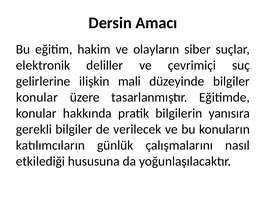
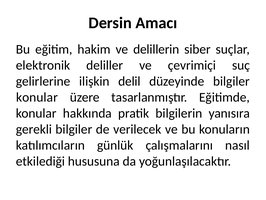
olayların: olayların -> delillerin (156, 49)
mali: mali -> delil (129, 81)
